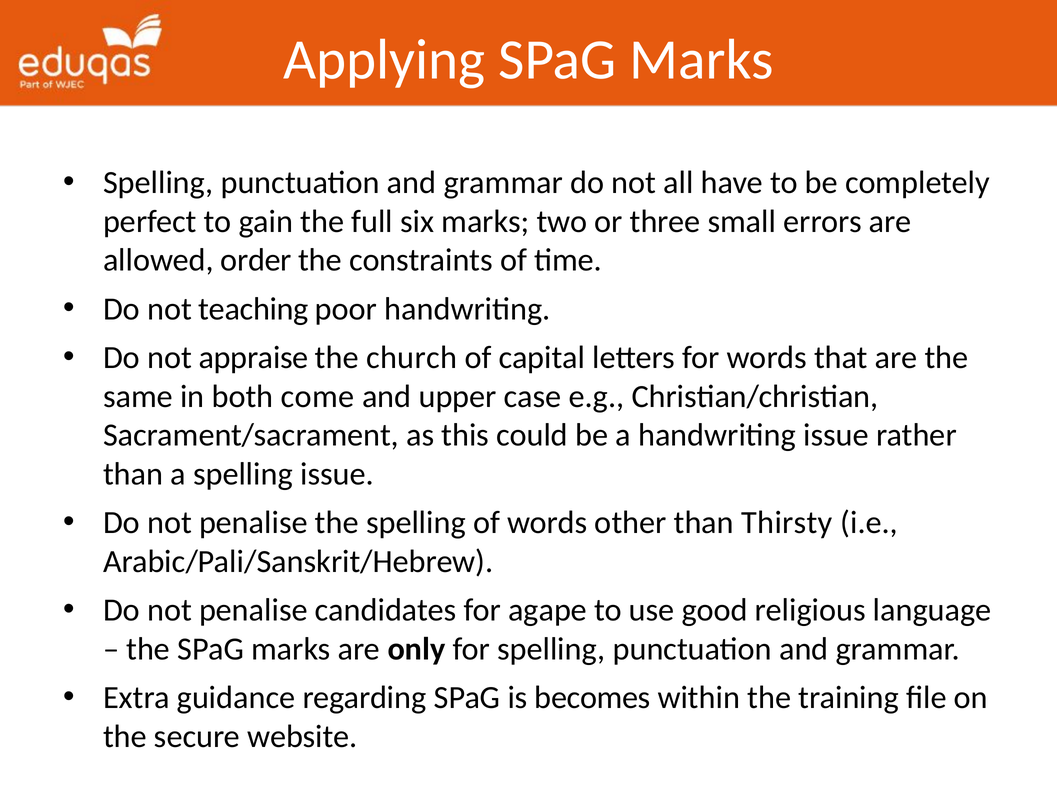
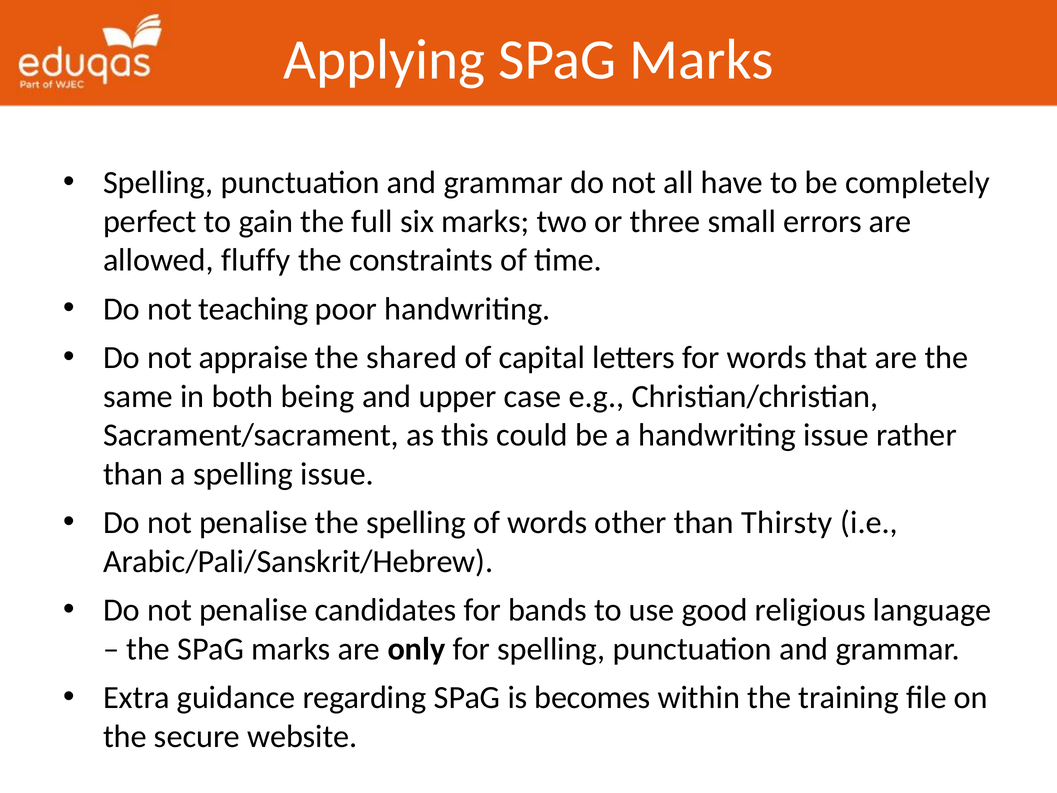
order: order -> fluffy (256, 260)
church: church -> shared (412, 358)
come: come -> being (317, 396)
agape: agape -> bands (548, 610)
